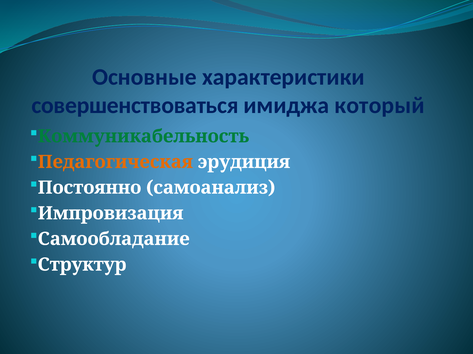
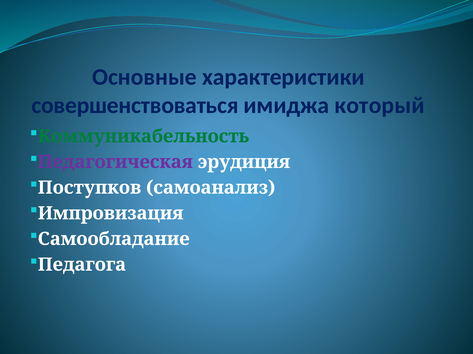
Педагогическая colour: orange -> purple (115, 162)
Постоянно: Постоянно -> Поступков (90, 188)
Структур: Структур -> Педагога (82, 265)
